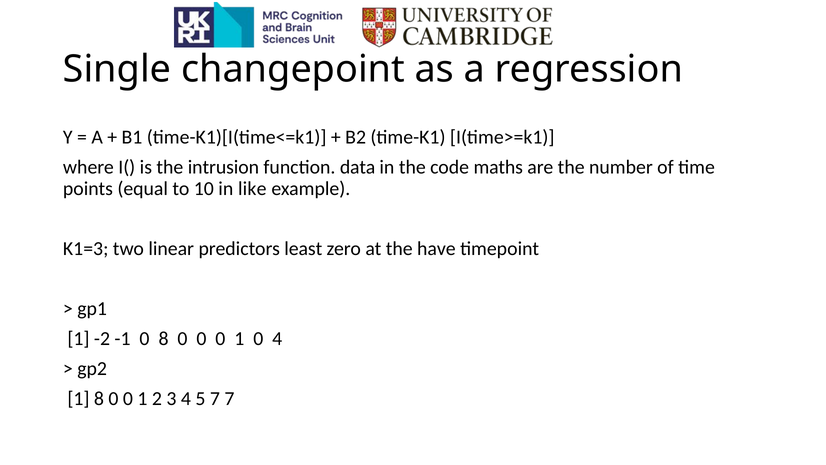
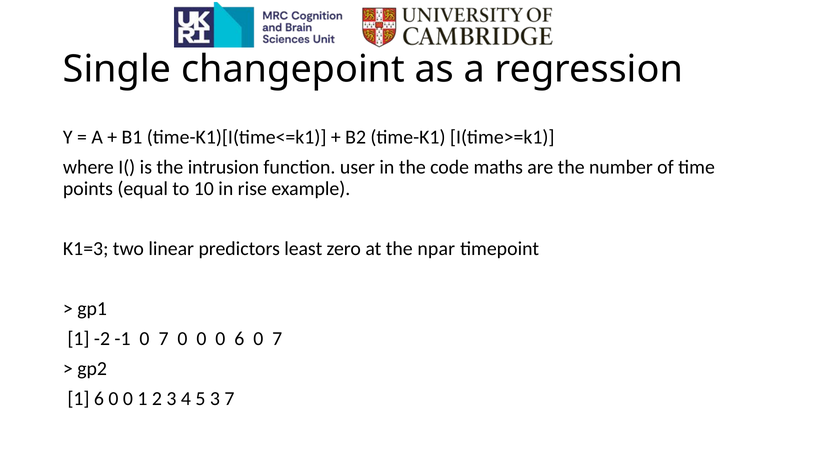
data: data -> user (357, 167)
like: like -> rise (252, 189)
have: have -> npar (436, 249)
-1 0 8: 8 -> 7 (164, 339)
0 0 0 1: 1 -> 6 (239, 339)
4: 4 -> 7 (277, 339)
1 8: 8 -> 6 (99, 398)
5 7: 7 -> 3 (215, 398)
